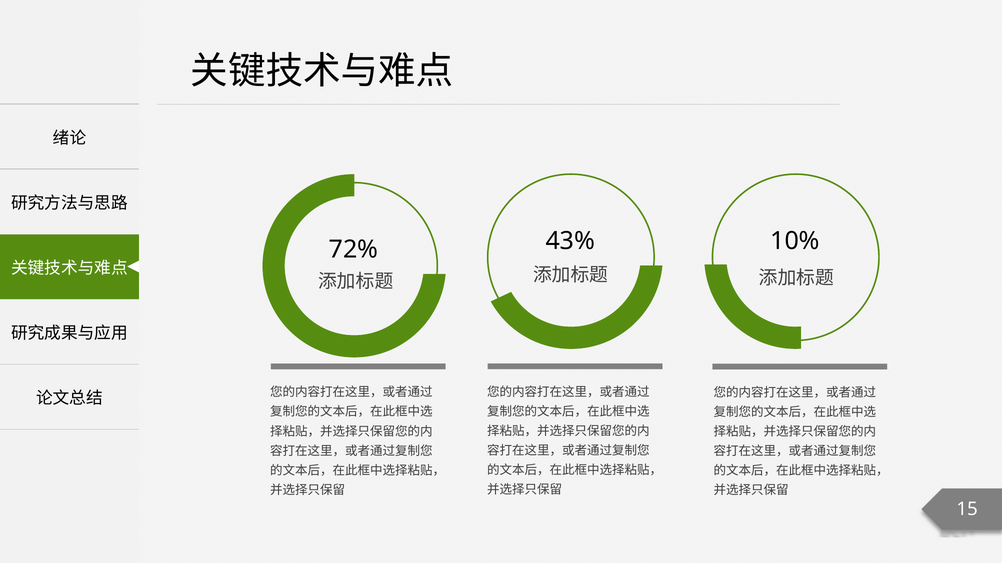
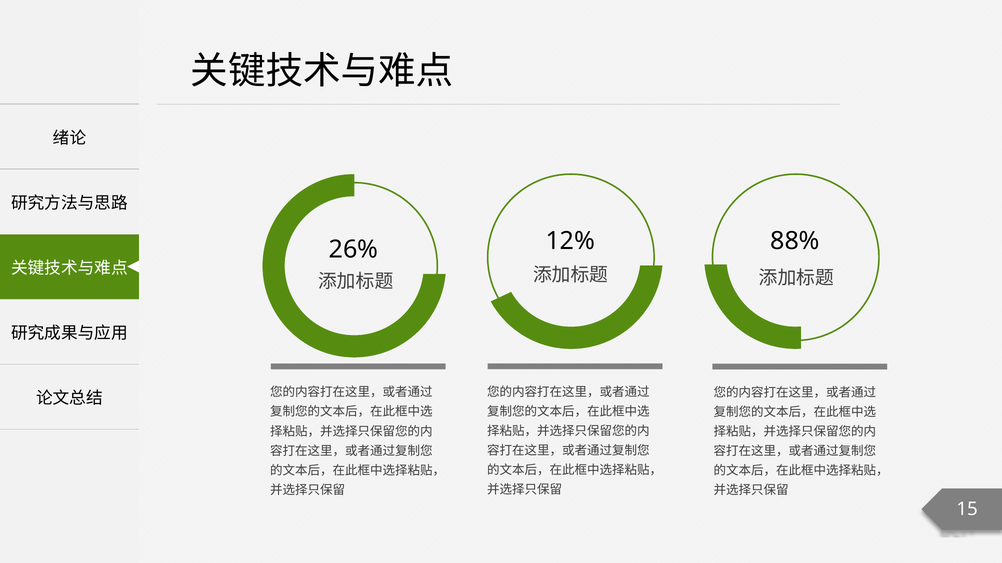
43%: 43% -> 12% (570, 241)
10%: 10% -> 88% (795, 241)
72%: 72% -> 26% (353, 250)
